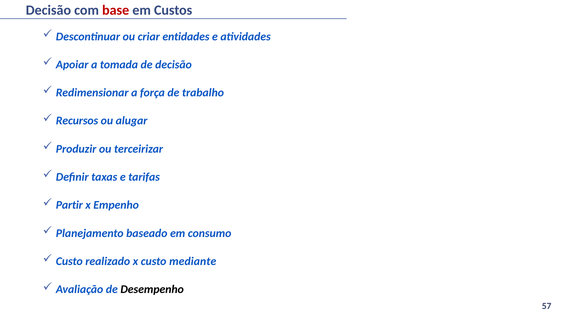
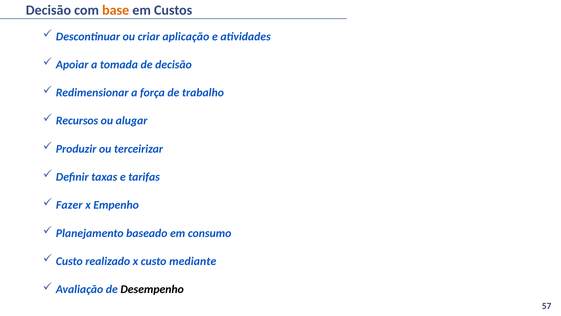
base colour: red -> orange (116, 10)
entidades: entidades -> aplicação (186, 36)
Partir: Partir -> Fazer (69, 205)
